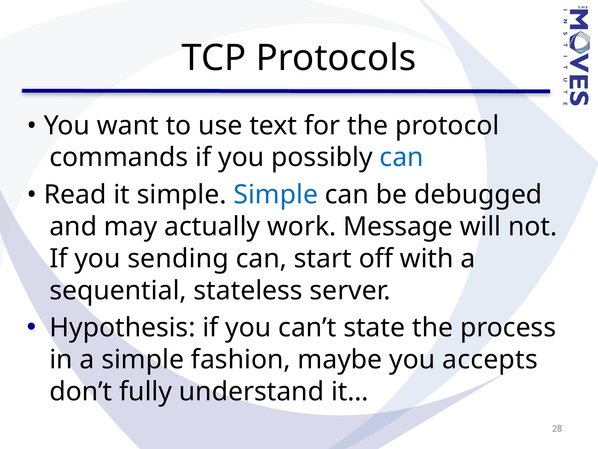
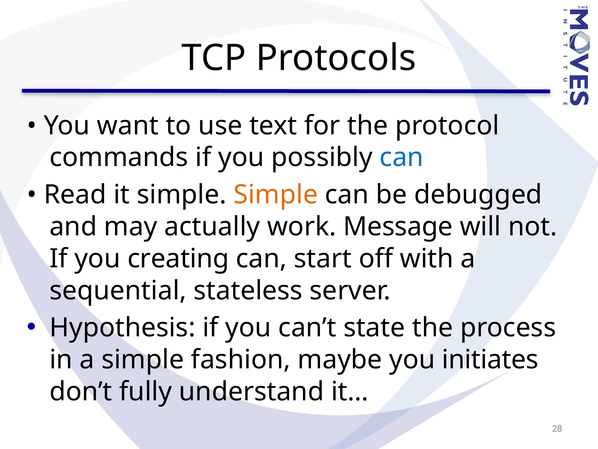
Simple colour: blue -> orange (276, 195)
sending: sending -> creating (178, 258)
accepts: accepts -> initiates (490, 359)
